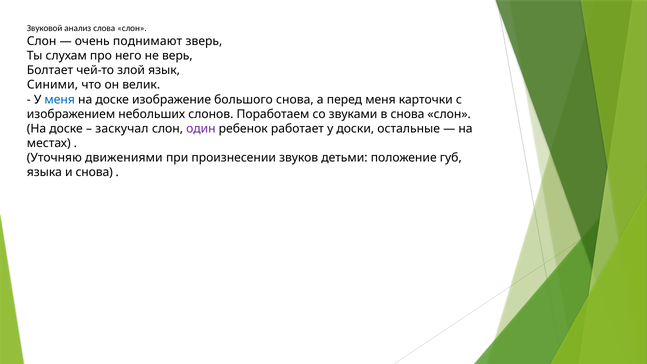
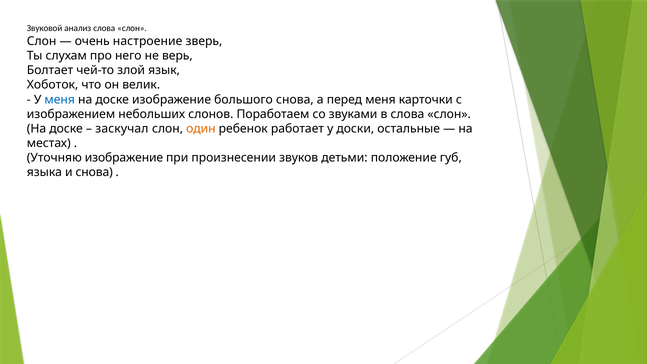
поднимают: поднимают -> настроение (148, 41)
Синими: Синими -> Хоботок (53, 85)
в снова: снова -> слова (407, 114)
один colour: purple -> orange (201, 129)
Уточняю движениями: движениями -> изображение (124, 158)
